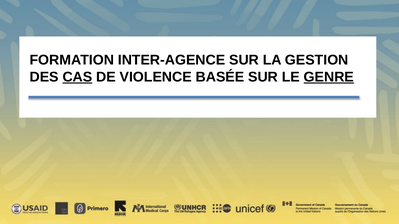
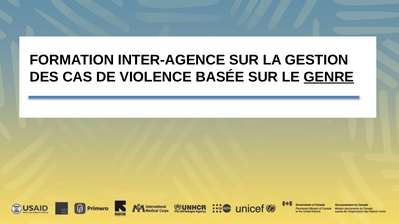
CAS underline: present -> none (77, 77)
